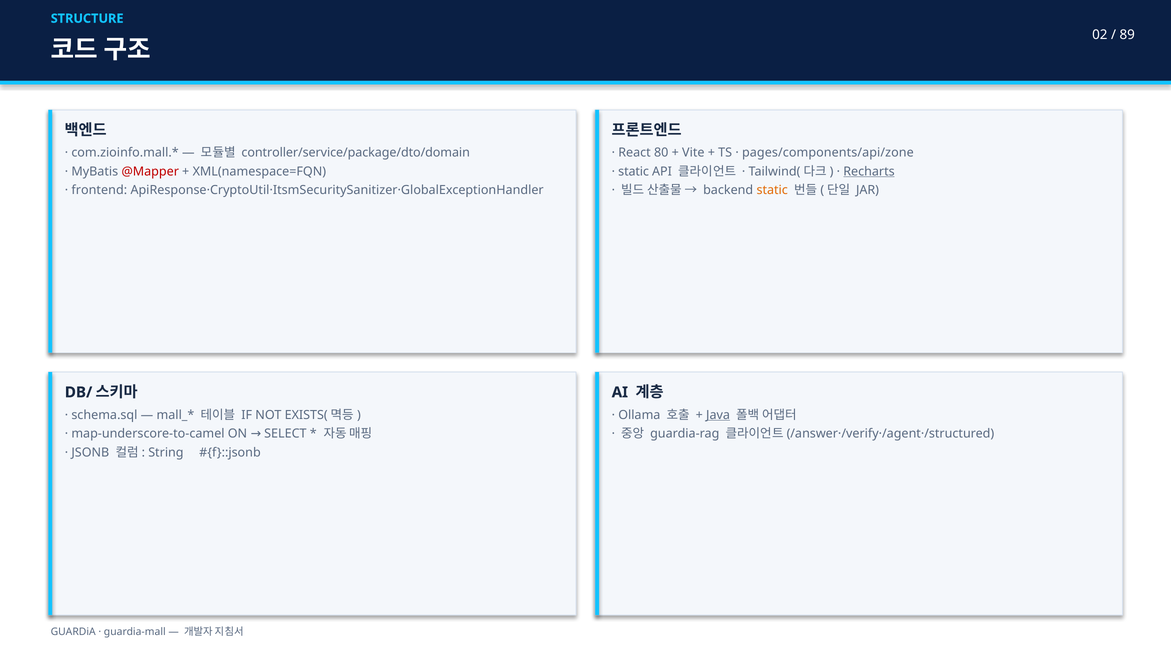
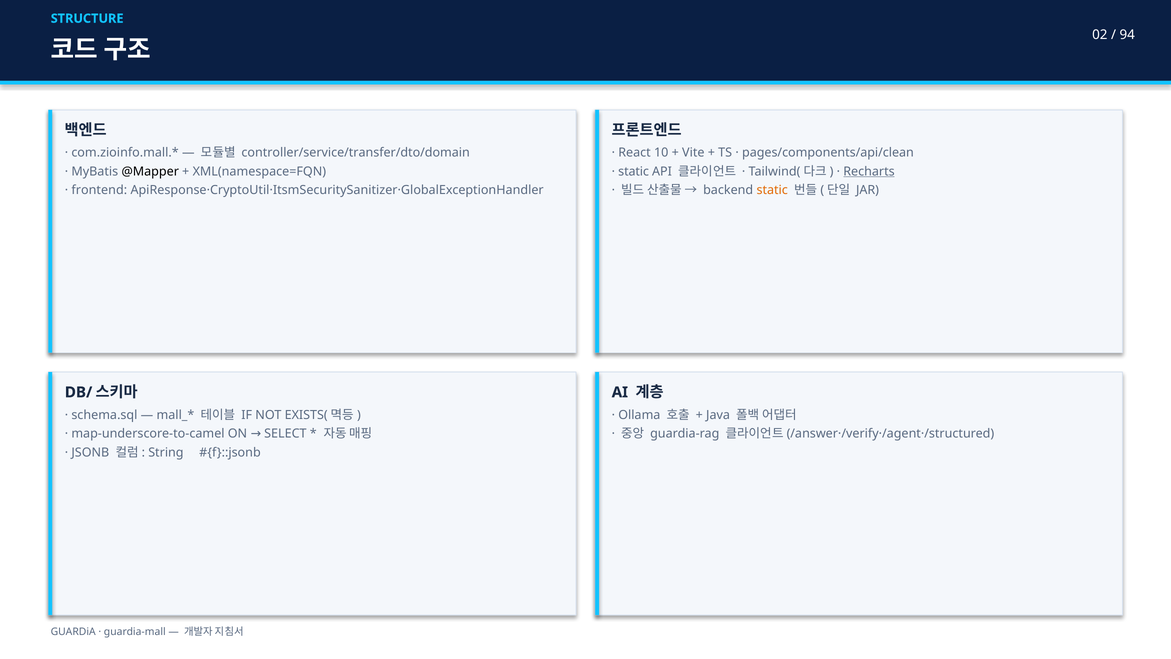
89: 89 -> 94 (1127, 35)
controller/service/package/dto/domain: controller/service/package/dto/domain -> controller/service/transfer/dto/domain (356, 153)
80: 80 -> 10 (661, 153)
pages/components/api/zone: pages/components/api/zone -> pages/components/api/clean (828, 153)
@Mapper colour: red -> black (150, 171)
Java underline: present -> none (718, 415)
